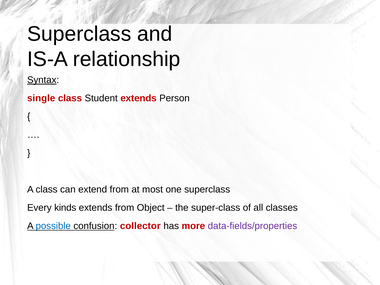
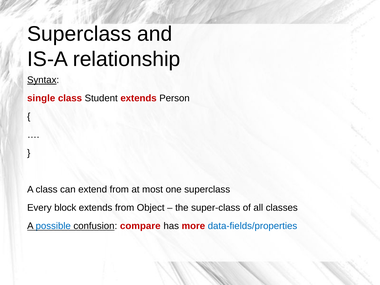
kinds: kinds -> block (65, 208)
collector: collector -> compare (140, 226)
data-fields/properties colour: purple -> blue (252, 226)
